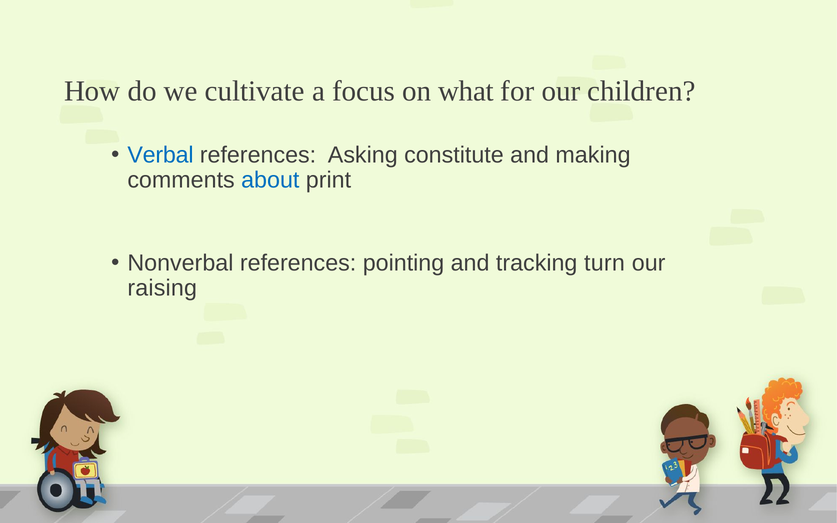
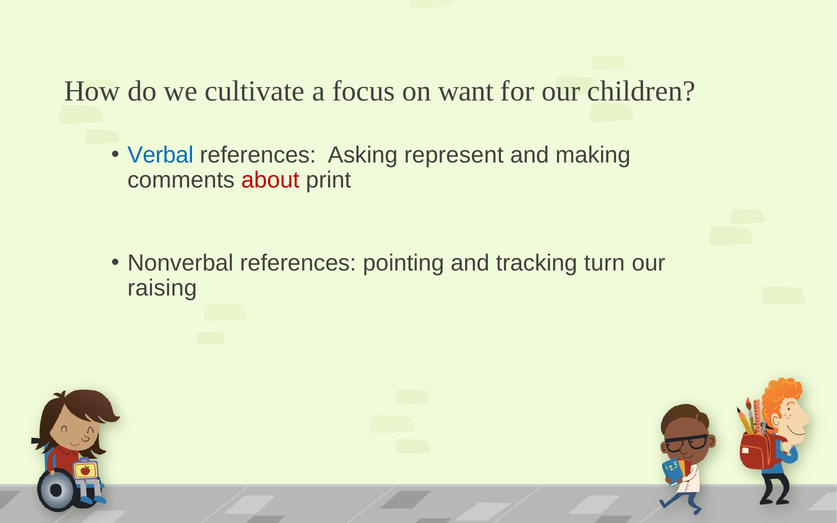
what: what -> want (466, 91)
constitute: constitute -> represent (454, 155)
about colour: blue -> red (270, 180)
